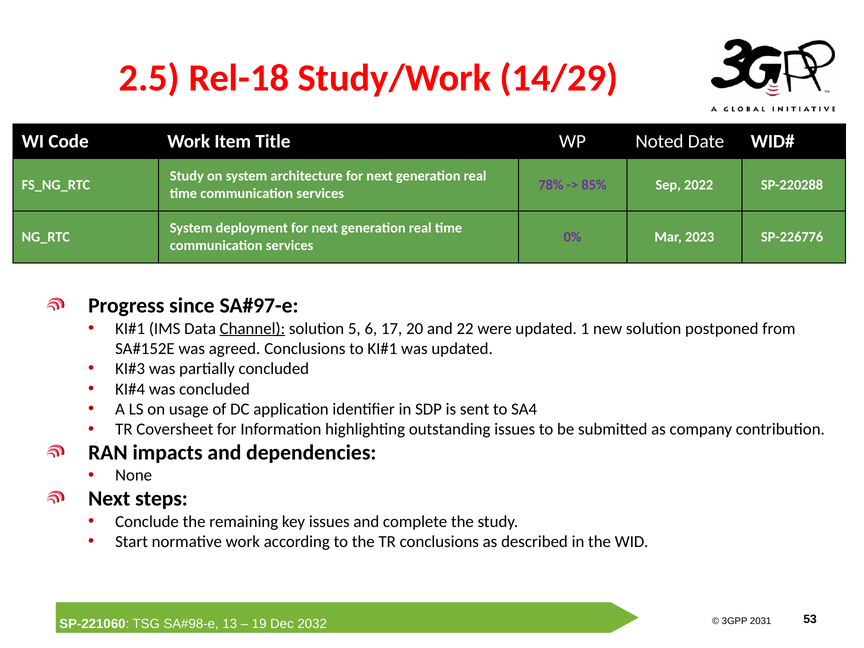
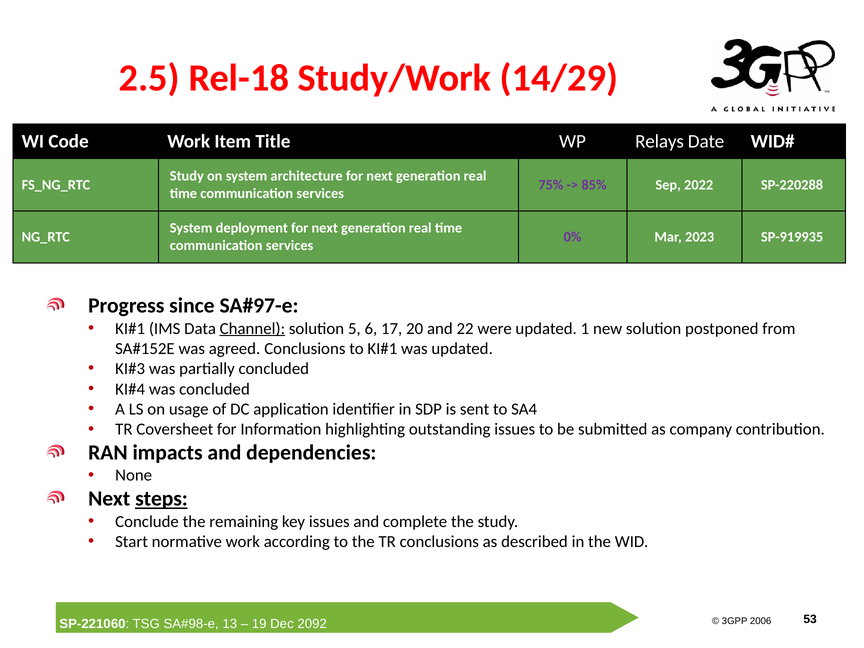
Noted: Noted -> Relays (660, 142)
78%: 78% -> 75% (551, 185)
SP-226776: SP-226776 -> SP-919935 (792, 237)
steps underline: none -> present (161, 499)
2031: 2031 -> 2006 (761, 621)
2032: 2032 -> 2092 (312, 624)
